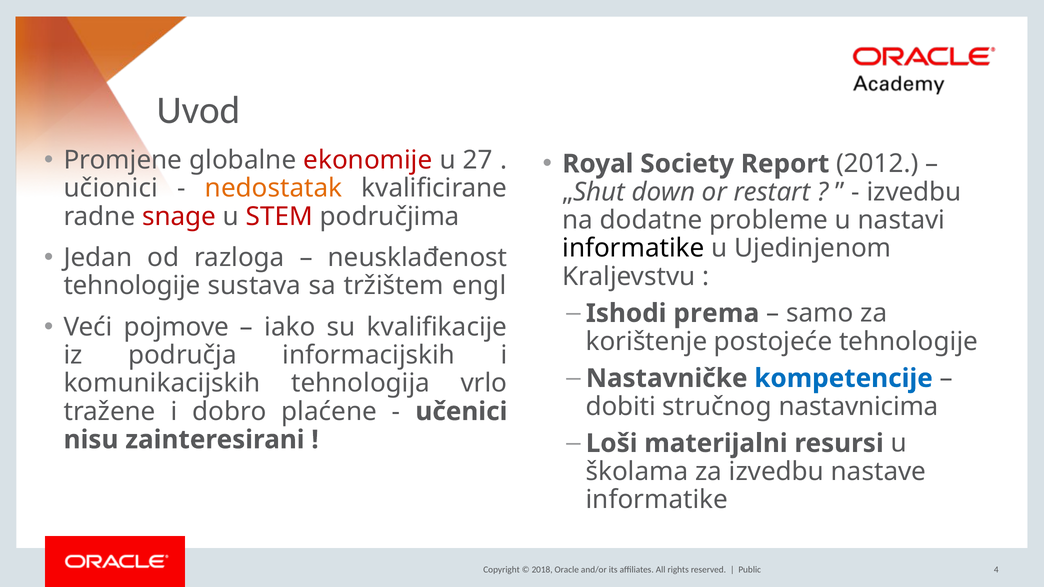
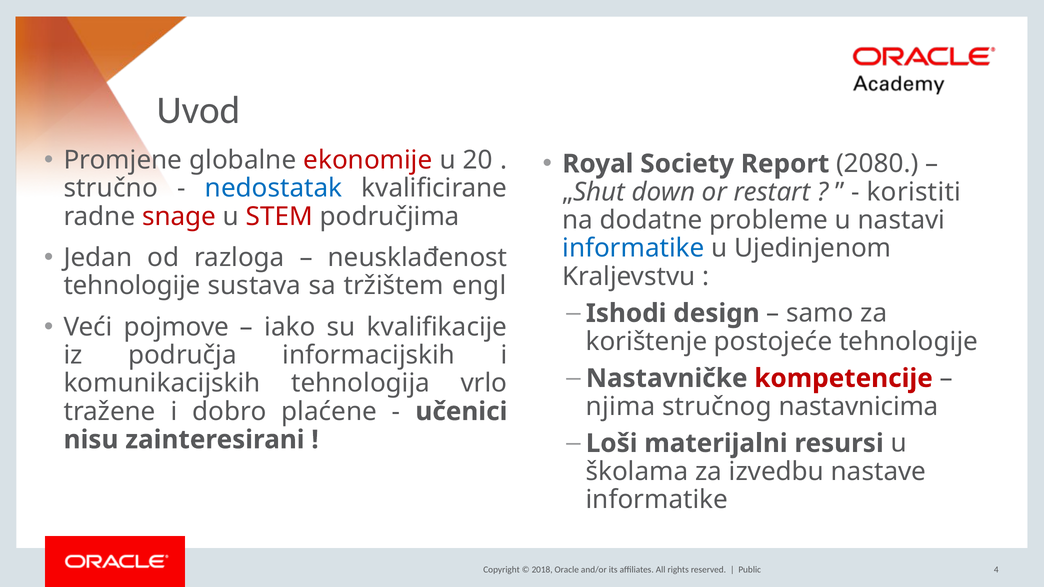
27: 27 -> 20 (478, 160)
2012: 2012 -> 2080 (877, 164)
učionici: učionici -> stručno (111, 188)
nedostatak colour: orange -> blue (274, 188)
izvedbu: izvedbu -> koristiti (914, 192)
informatike colour: black -> blue (633, 248)
prema: prema -> design (716, 314)
kompetencije colour: blue -> red (844, 379)
dobiti: dobiti -> njima (621, 407)
